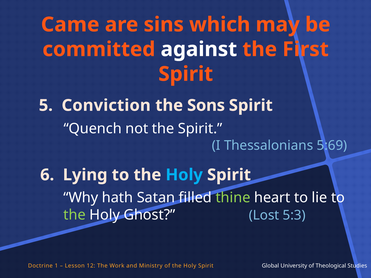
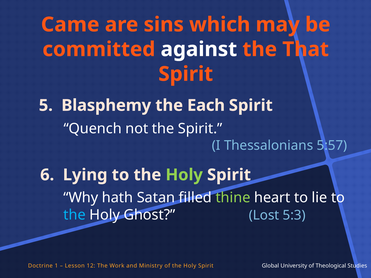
First: First -> That (306, 49)
Conviction: Conviction -> Blasphemy (106, 105)
Sons: Sons -> Each (206, 105)
5:69: 5:69 -> 5:57 (332, 145)
Holy colour: light blue -> light green (184, 175)
the colour: light green -> light blue (75, 215)
